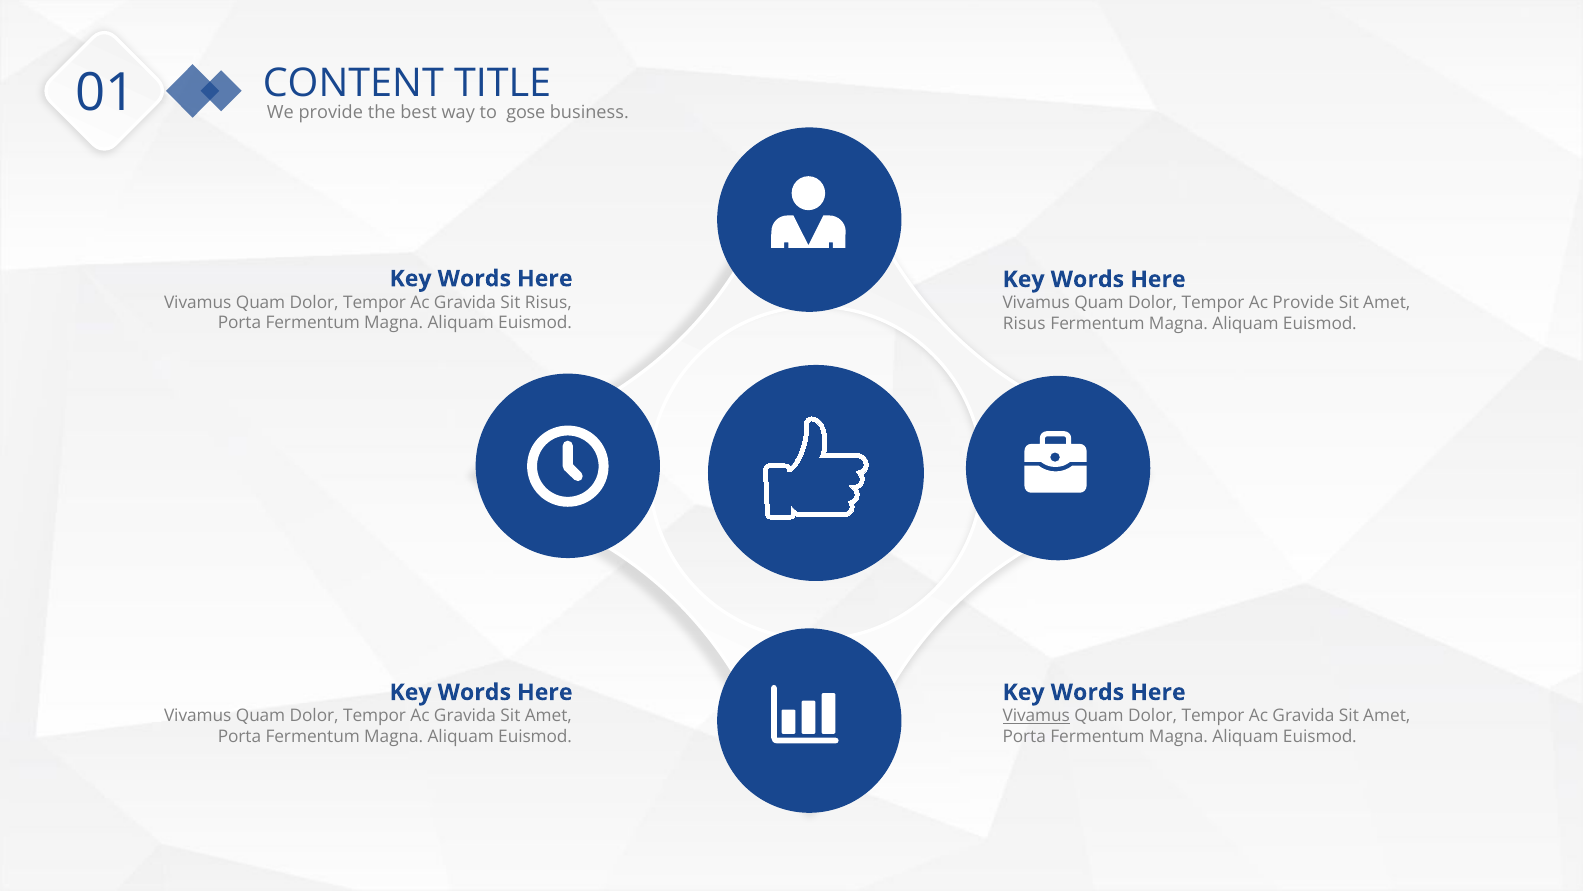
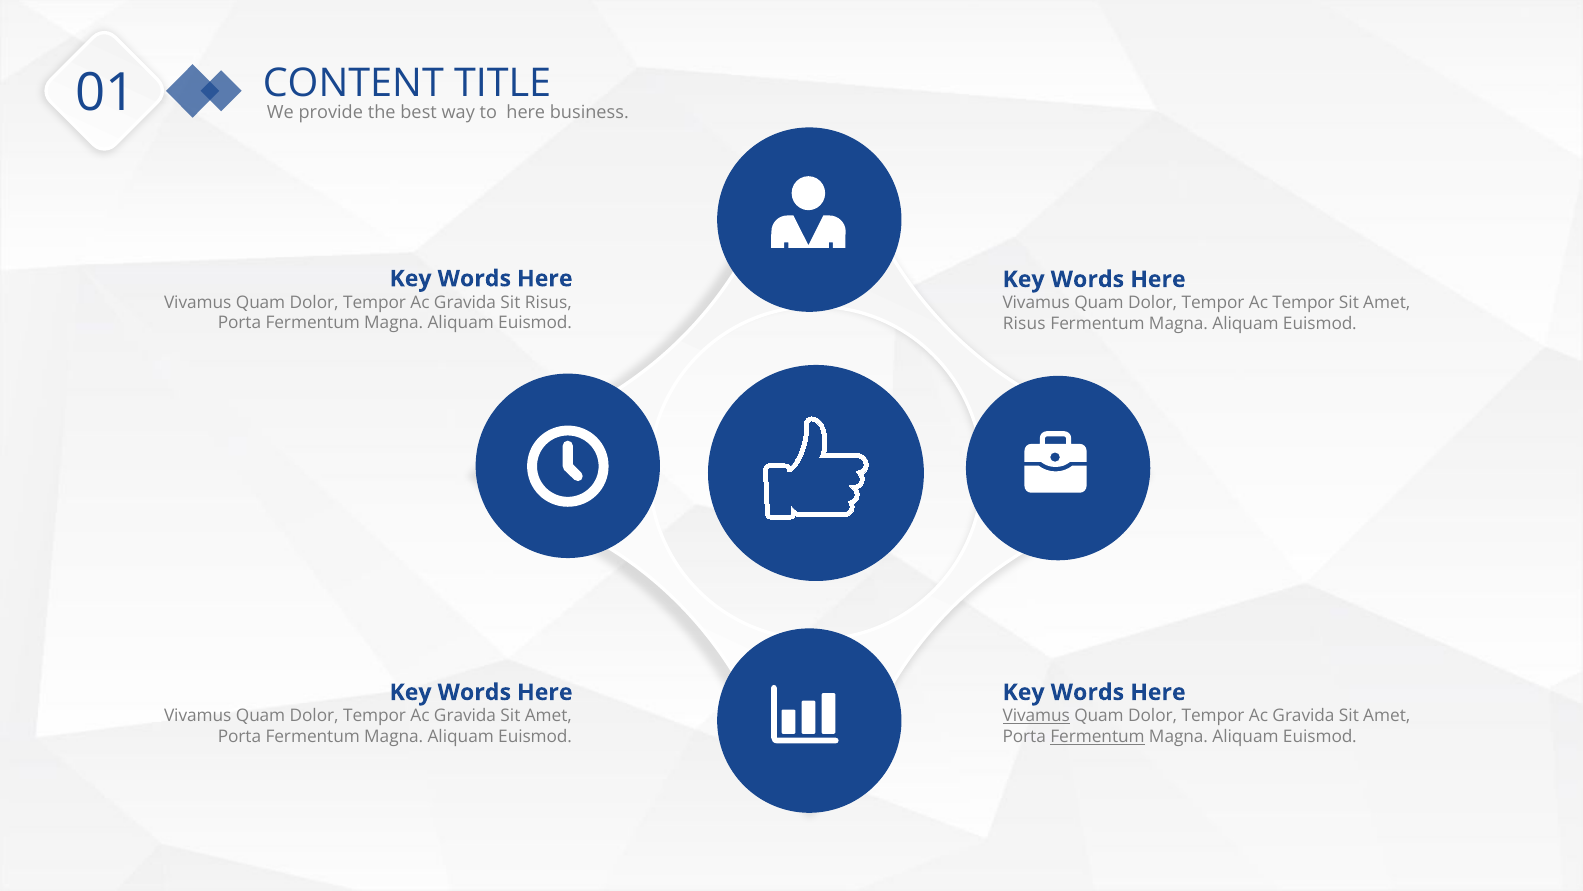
to gose: gose -> here (526, 112)
Ac Provide: Provide -> Tempor (1304, 303)
Fermentum underline: none -> present (1098, 737)
